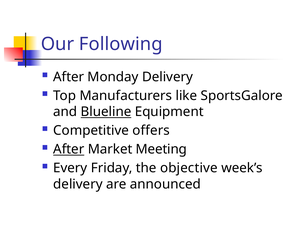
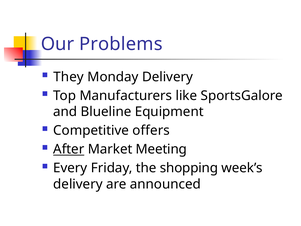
Following: Following -> Problems (121, 44)
After: After -> They (69, 77)
Blueline underline: present -> none (106, 112)
objective: objective -> shopping (189, 168)
